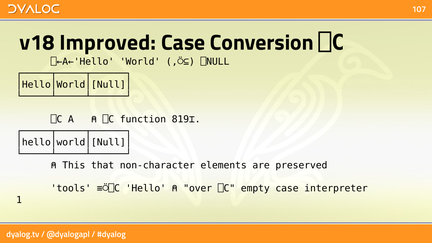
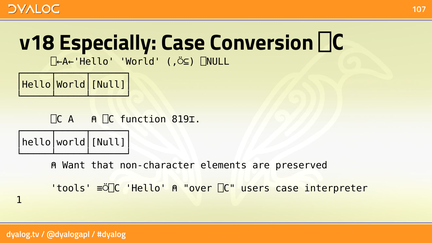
Improved: Improved -> Especially (108, 43)
This: This -> Want (74, 165)
empty: empty -> users (255, 188)
